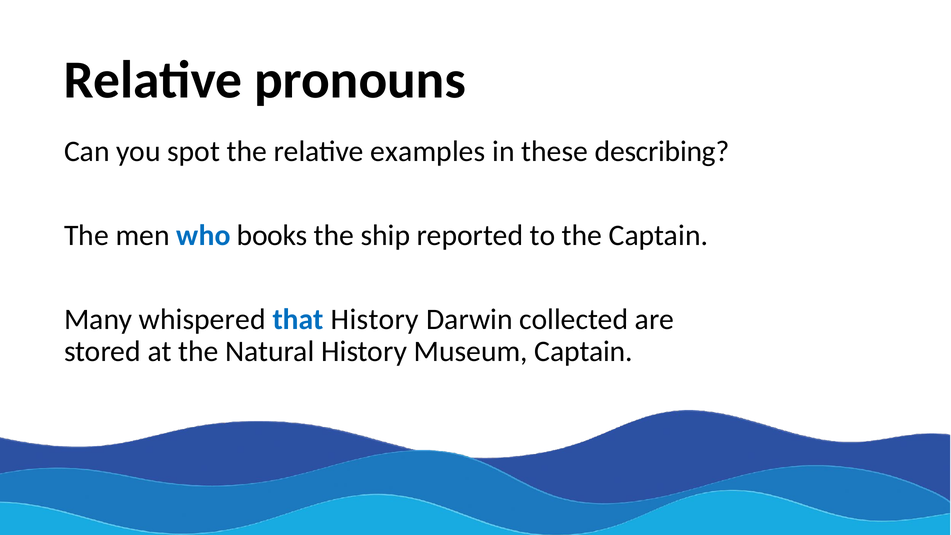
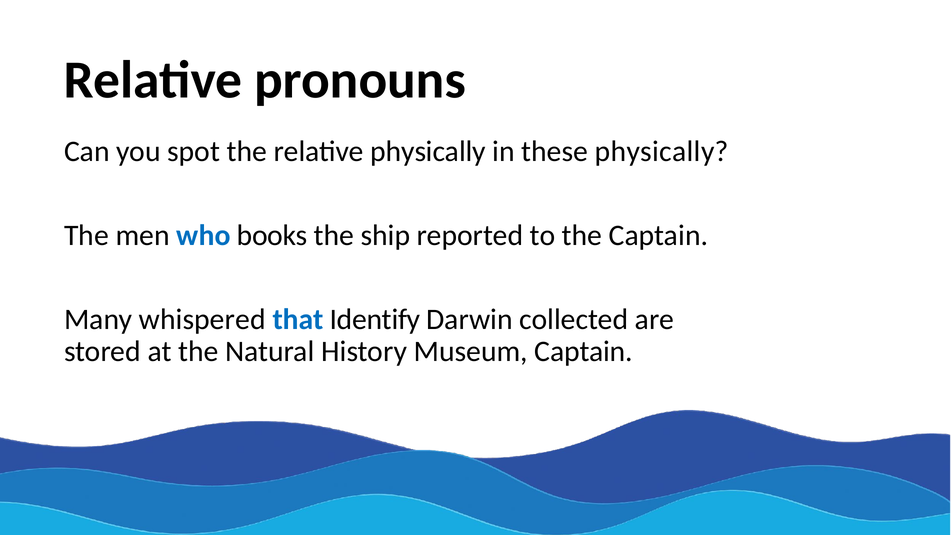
relative examples: examples -> physically (428, 151)
these describing: describing -> physically (662, 151)
that History: History -> Identify (375, 319)
